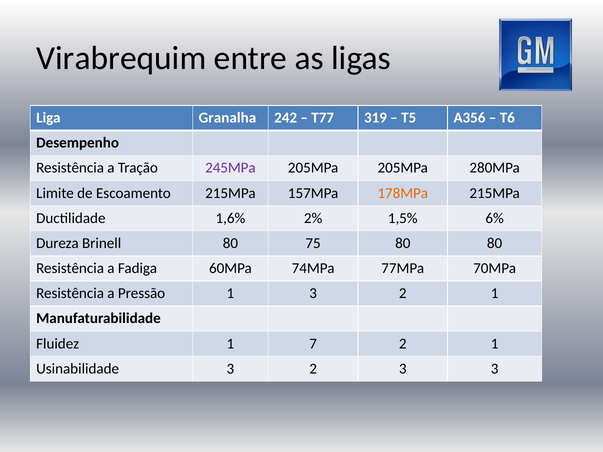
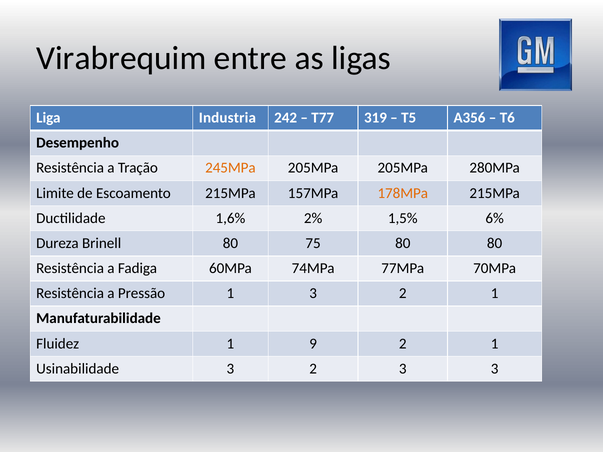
Granalha: Granalha -> Industria (227, 118)
245MPa colour: purple -> orange (230, 168)
7: 7 -> 9 (313, 344)
